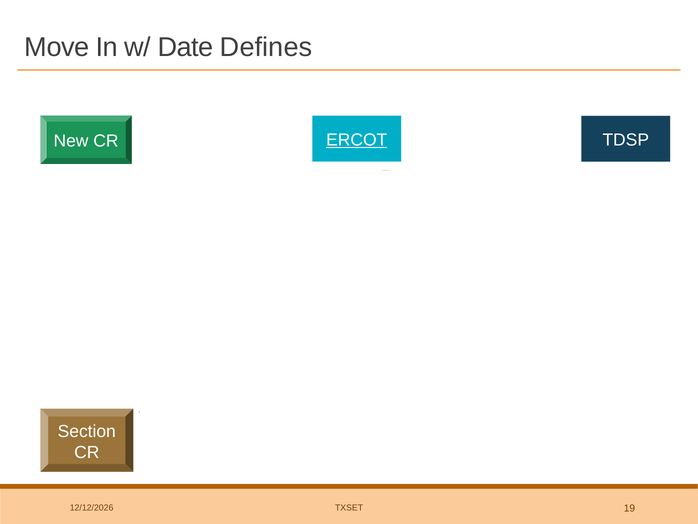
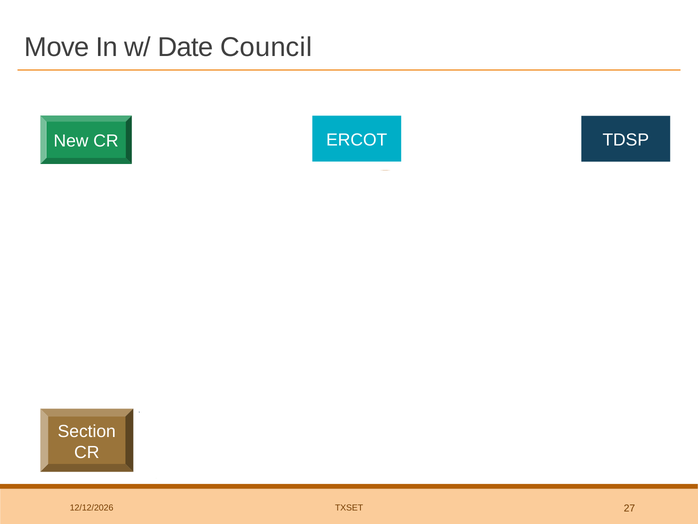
Defines: Defines -> Council (266, 47)
ERCOT underline: present -> none (357, 140)
19: 19 -> 27 (629, 508)
